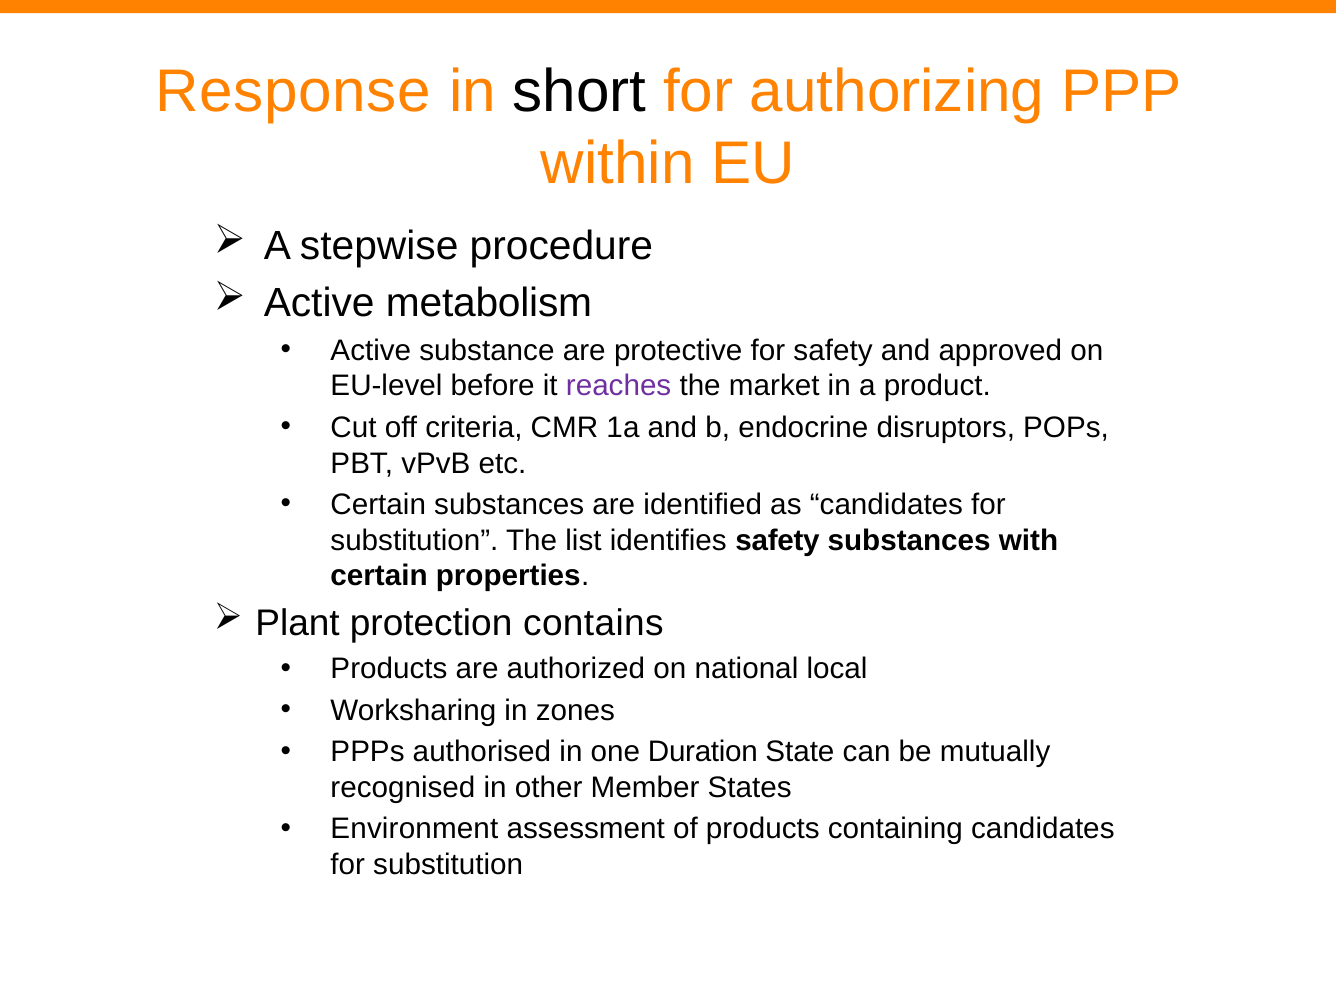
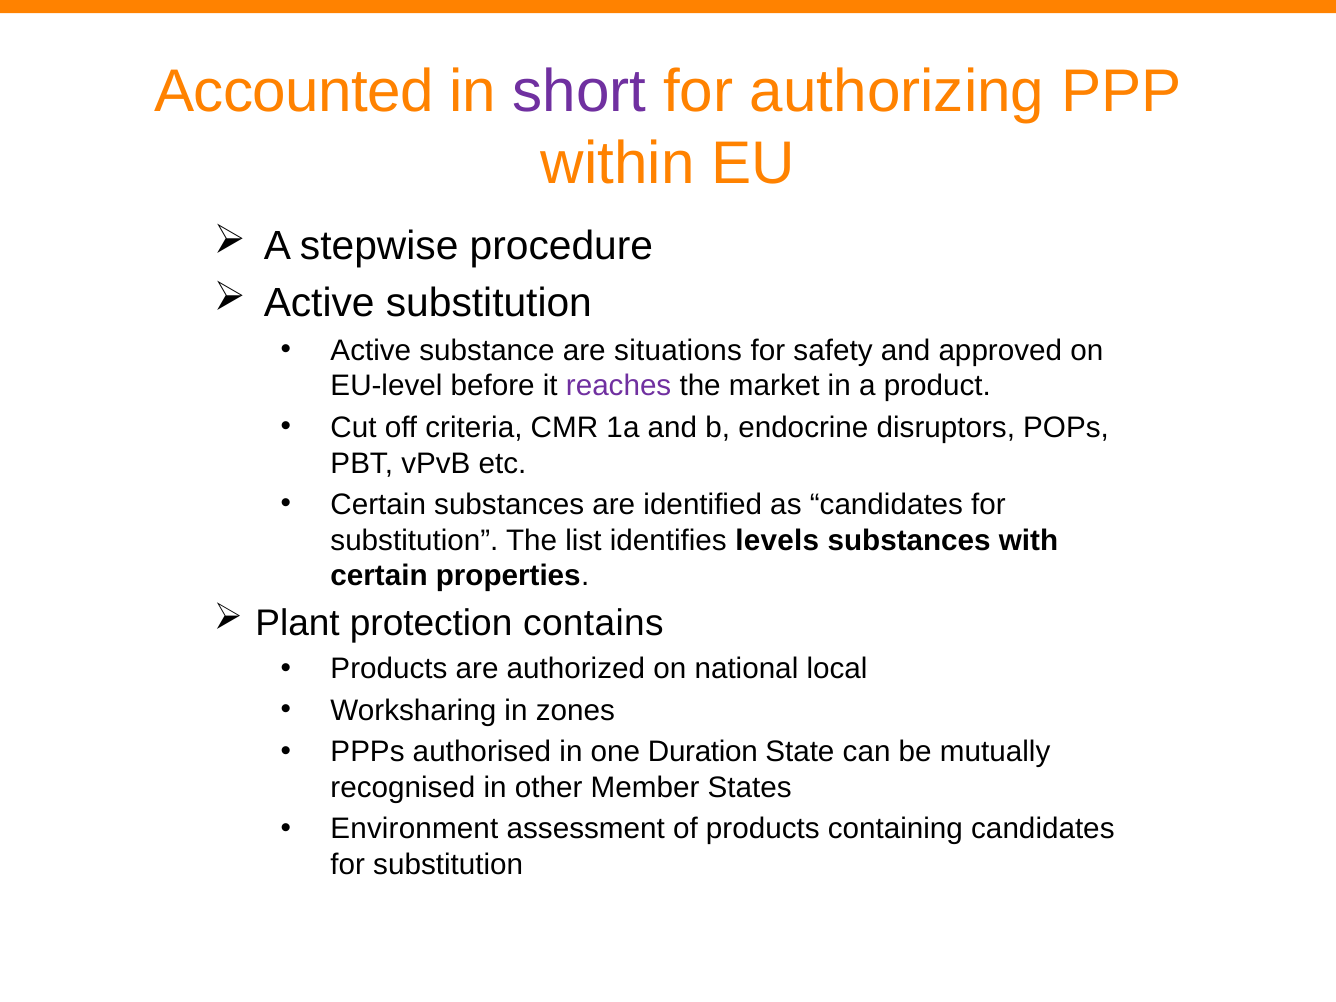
Response: Response -> Accounted (294, 91)
short colour: black -> purple (579, 91)
Active metabolism: metabolism -> substitution (489, 303)
protective: protective -> situations (678, 351)
identifies safety: safety -> levels (777, 540)
